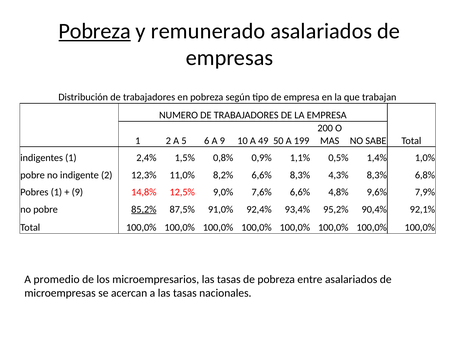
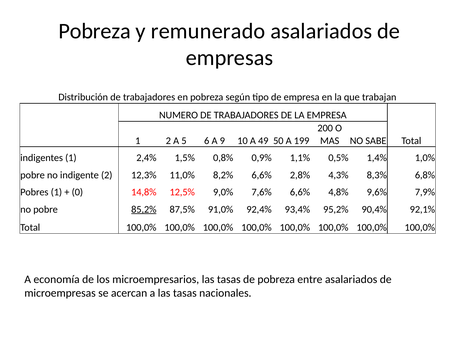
Pobreza underline: present -> none (95, 31)
6,6% 8,3%: 8,3% -> 2,8% (300, 175)
9: 9 -> 0 (77, 192)
promedio: promedio -> economía (57, 280)
